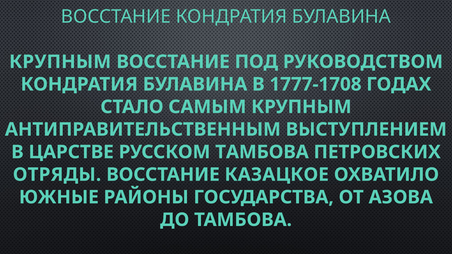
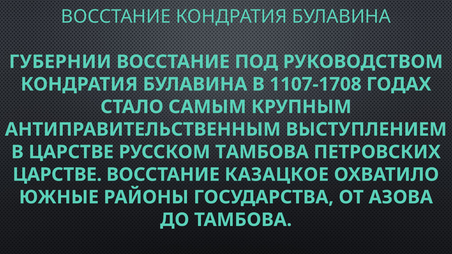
КРУПНЫМ: КРУПНЫМ -> ГУБЕРНИИ (60, 62)
1777-1708: 1777-1708 -> 1107-1708 (315, 84)
ОТРЯДЫ: ОТРЯДЫ -> ЦАРСТВЕ (57, 175)
